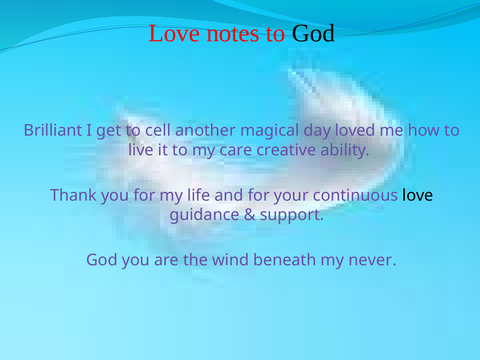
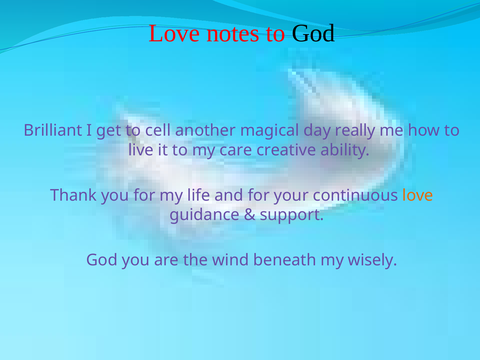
loved: loved -> really (355, 131)
love colour: black -> orange (418, 195)
never: never -> wisely (373, 260)
